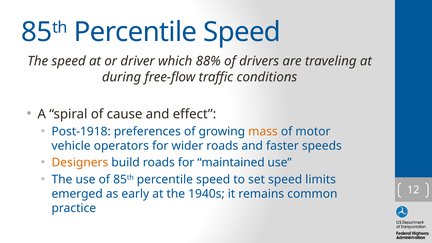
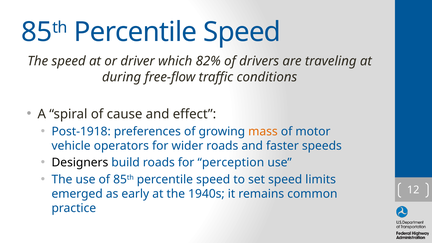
88%: 88% -> 82% (208, 61)
Designers colour: orange -> black (80, 163)
maintained: maintained -> perception (231, 163)
